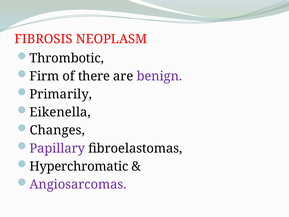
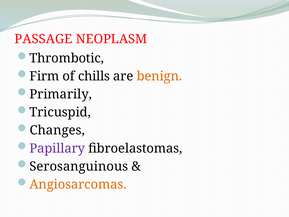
FIBROSIS: FIBROSIS -> PASSAGE (43, 39)
there: there -> chills (94, 76)
benign colour: purple -> orange (159, 76)
Eikenella: Eikenella -> Tricuspid (60, 112)
Hyperchromatic: Hyperchromatic -> Serosanguinous (79, 166)
Angiosarcomas colour: purple -> orange (78, 184)
